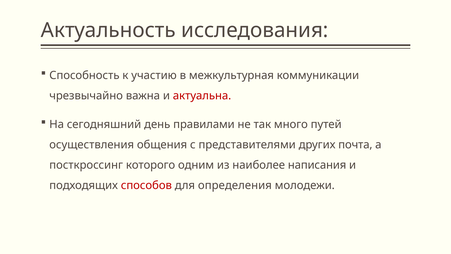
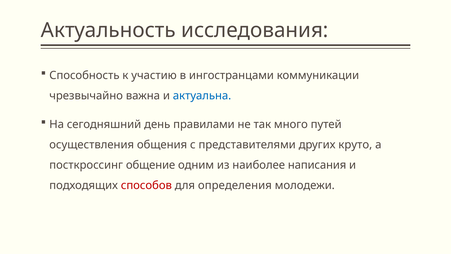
межкультурная: межкультурная -> ингостранцами (231, 75)
актуальна colour: red -> blue (202, 96)
почта: почта -> круто (355, 145)
которого: которого -> общение (151, 165)
